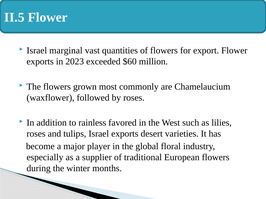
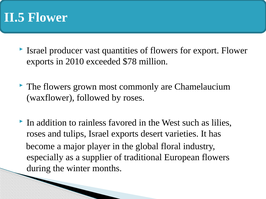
marginal: marginal -> producer (66, 51)
2023: 2023 -> 2010 (75, 62)
$60: $60 -> $78 (130, 62)
